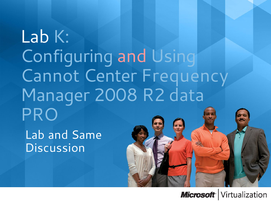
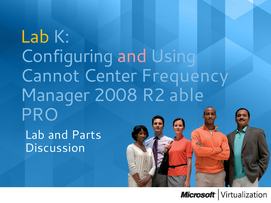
Lab colour: white -> yellow (35, 37)
data: data -> able (187, 95)
Same: Same -> Parts (86, 135)
